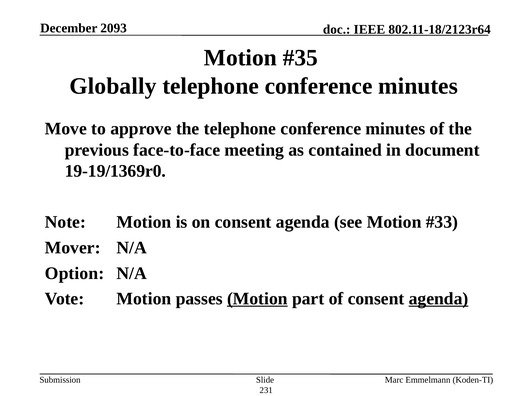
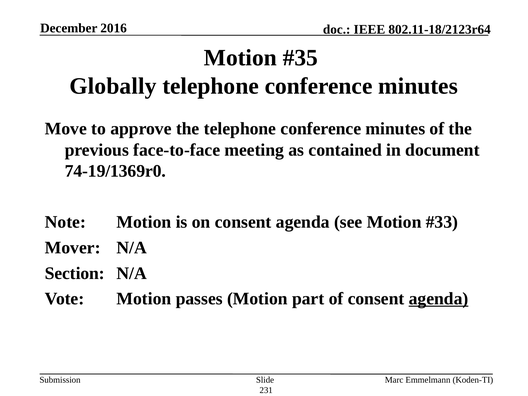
2093: 2093 -> 2016 (114, 28)
19-19/1369r0: 19-19/1369r0 -> 74-19/1369r0 (115, 171)
Option: Option -> Section (75, 273)
Motion underline: present -> none (257, 299)
